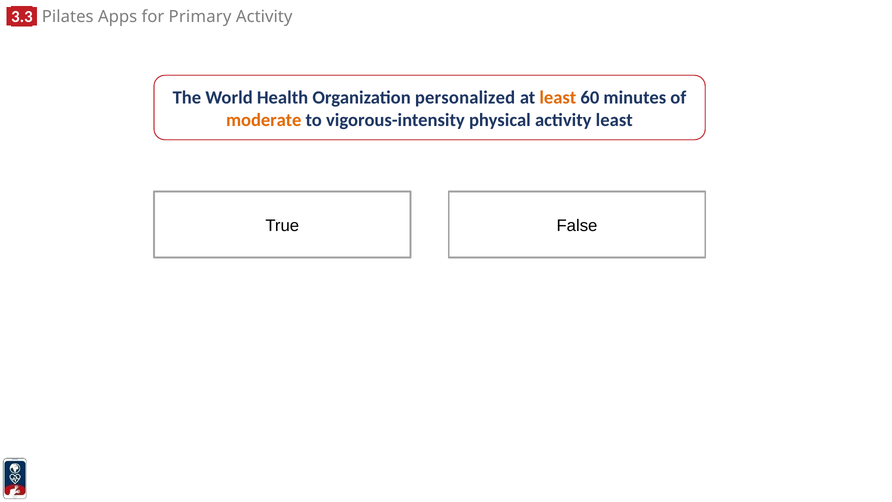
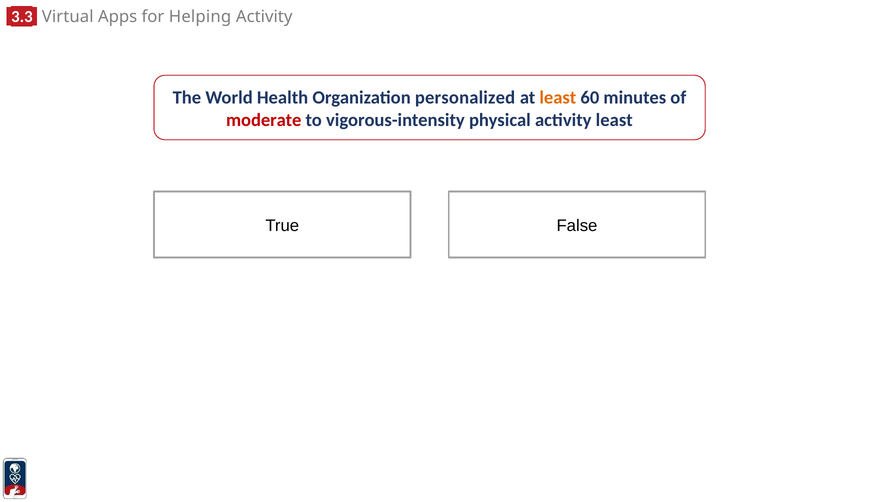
Pilates: Pilates -> Virtual (68, 17)
Primary: Primary -> Helping (200, 17)
moderate colour: orange -> red (264, 120)
